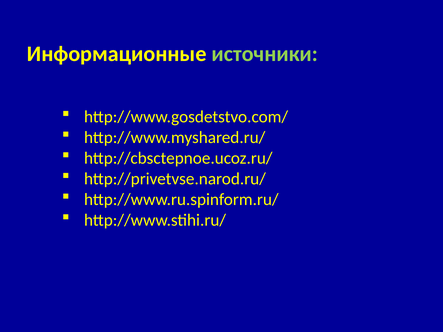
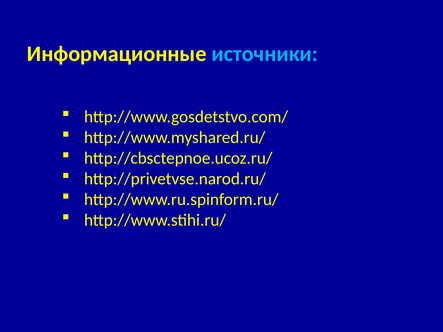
источники colour: light green -> light blue (265, 54)
